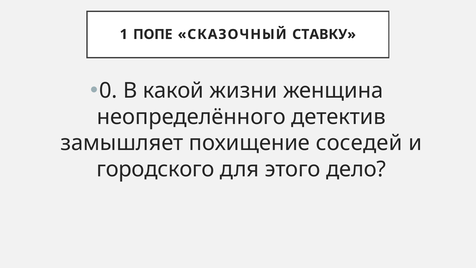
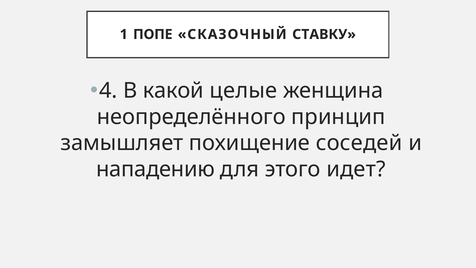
0: 0 -> 4 (108, 91)
жизни: жизни -> целые (243, 91)
детектив: детектив -> принцип (338, 117)
городского: городского -> нападению (155, 169)
дело: дело -> идет (356, 169)
